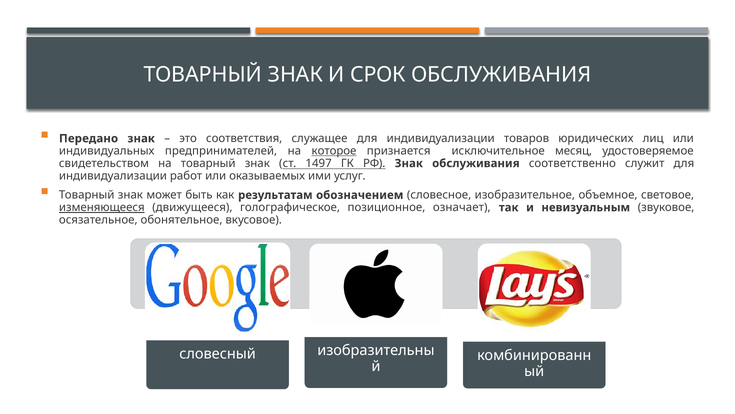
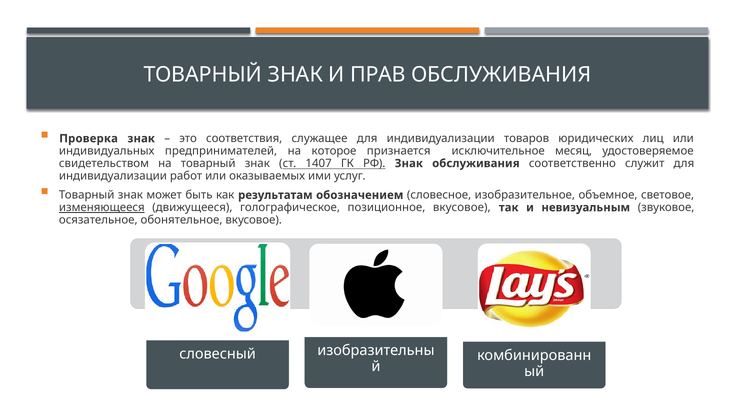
СРОК: СРОК -> ПРАВ (378, 75)
Передано: Передано -> Проверка (89, 138)
которое underline: present -> none (334, 151)
1497: 1497 -> 1407 (319, 163)
позиционное означает: означает -> вкусовое (462, 207)
